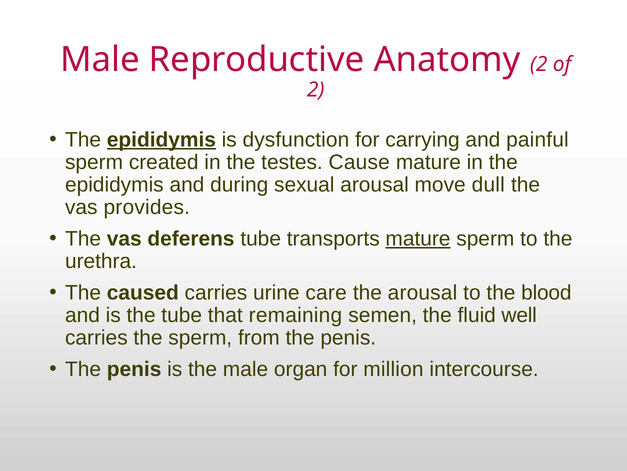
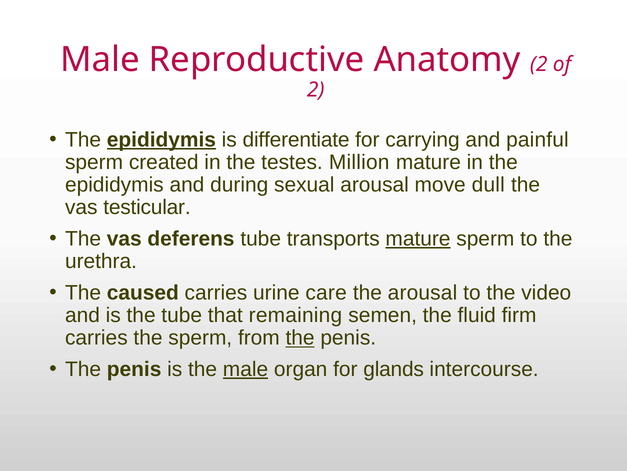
dysfunction: dysfunction -> differentiate (296, 139)
Cause: Cause -> Million (359, 162)
provides: provides -> testicular (147, 207)
blood: blood -> video (546, 292)
well: well -> firm (519, 315)
the underline: none -> present (300, 337)
male underline: none -> present (246, 369)
million: million -> glands (394, 369)
